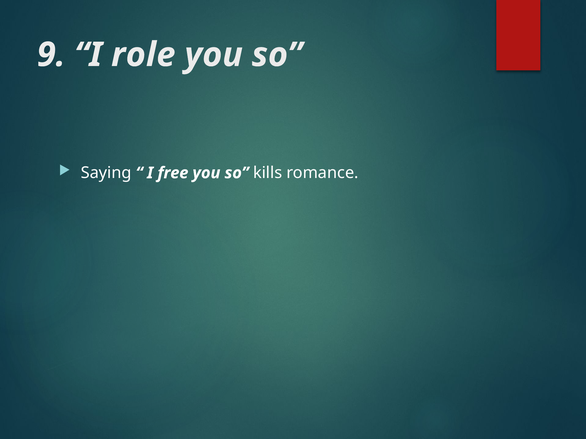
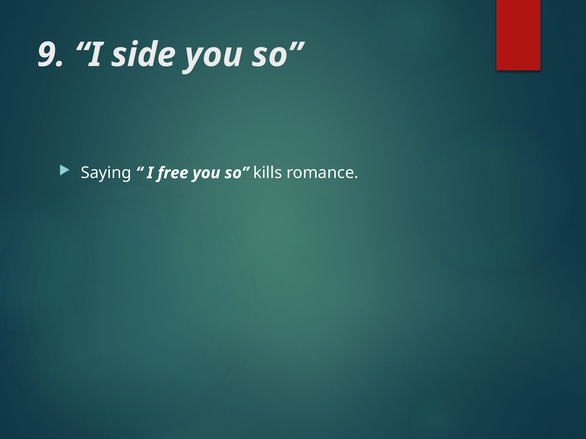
role: role -> side (144, 55)
